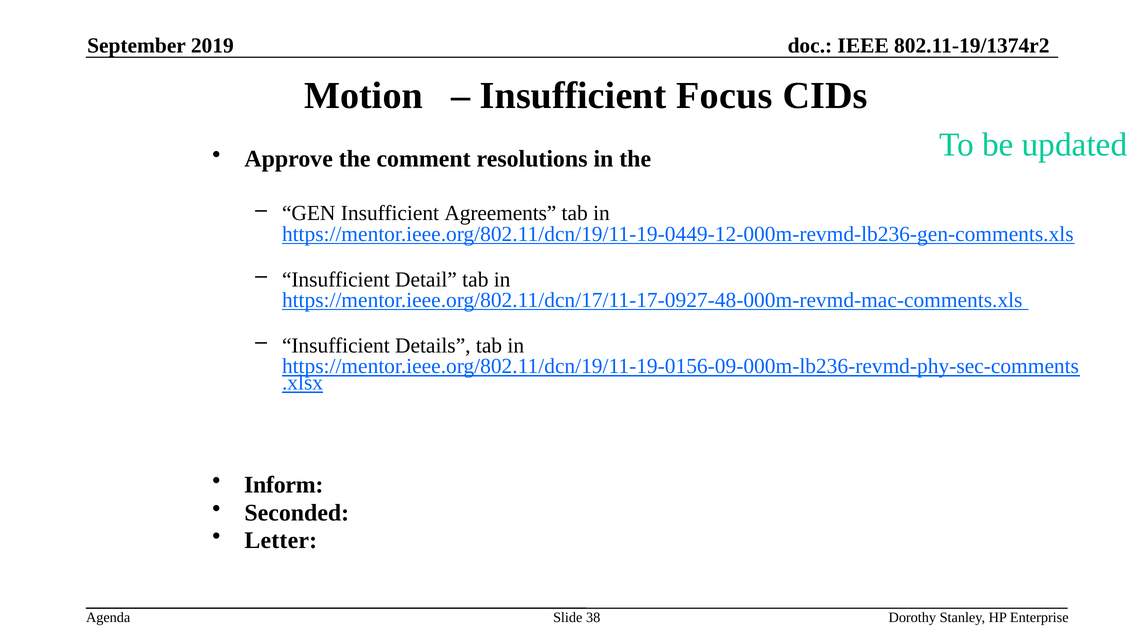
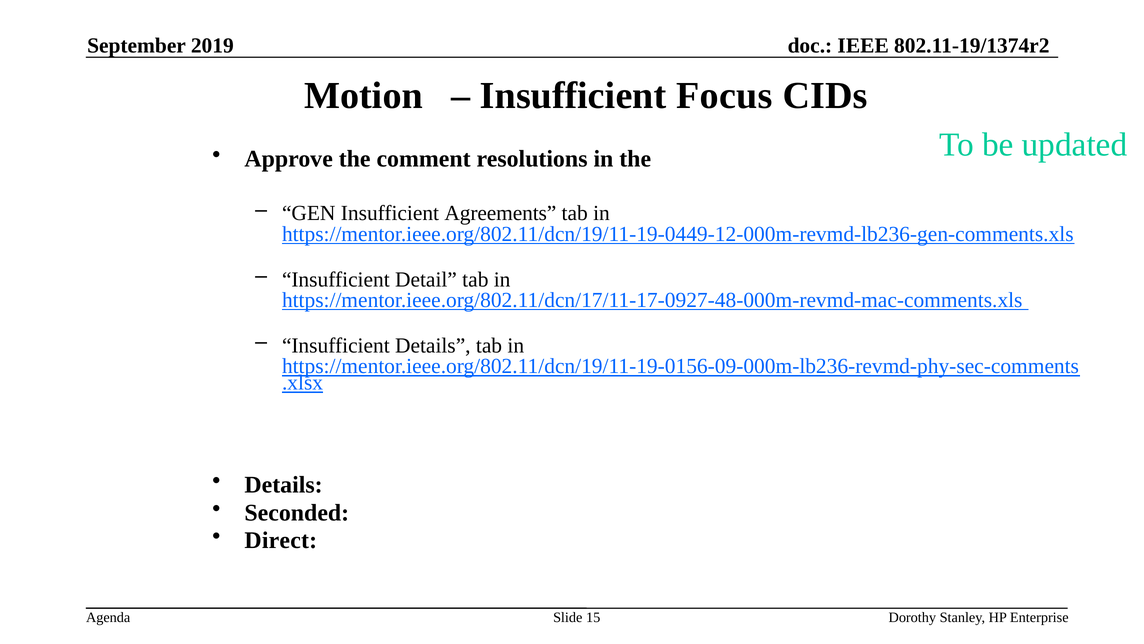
Inform: Inform -> Details (284, 485)
Letter: Letter -> Direct (281, 540)
38: 38 -> 15 (593, 617)
